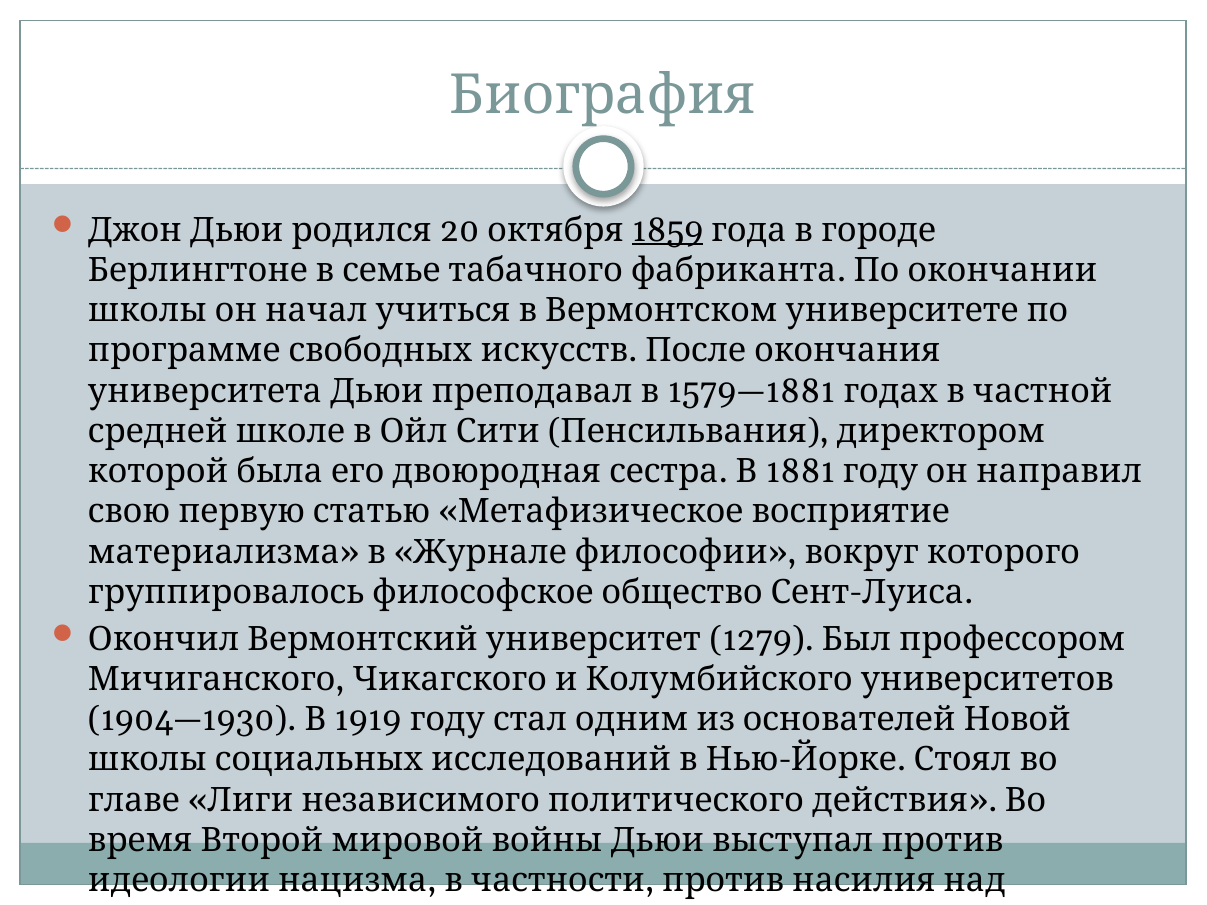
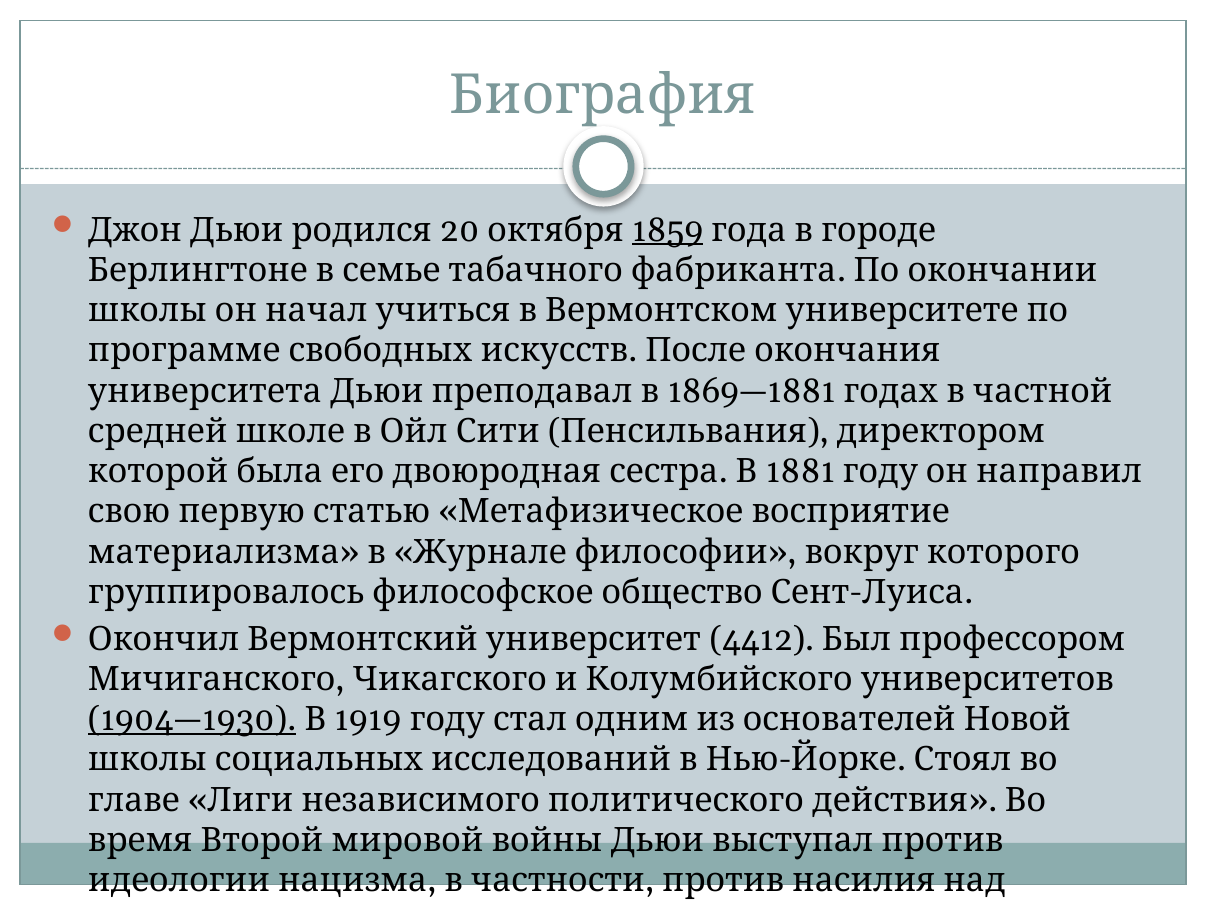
1579—1881: 1579—1881 -> 1869—1881 (752, 391)
1279: 1279 -> 4412 (762, 639)
1904—1930 underline: none -> present (192, 720)
